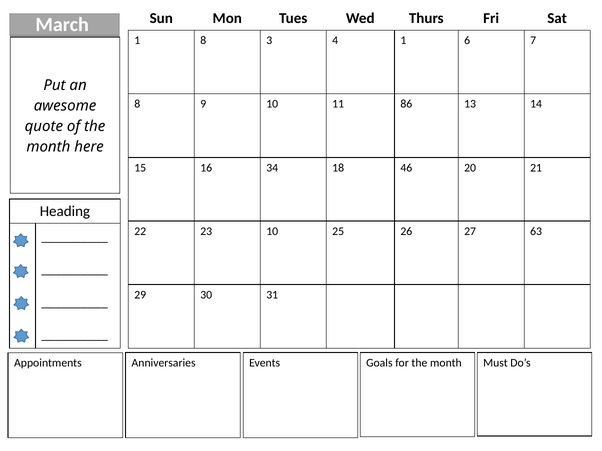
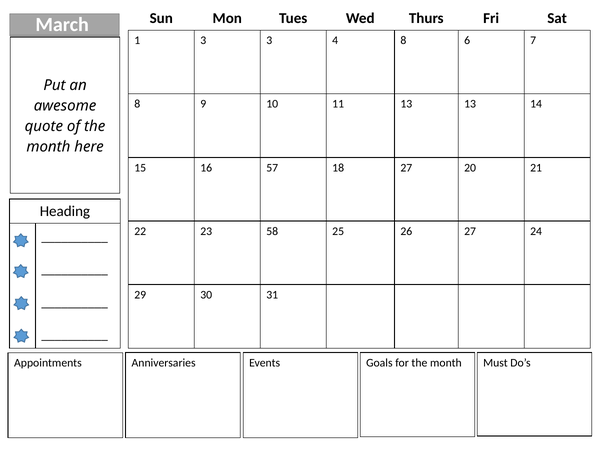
1 8: 8 -> 3 (203, 41)
4 1: 1 -> 8 (403, 41)
11 86: 86 -> 13 (406, 104)
34: 34 -> 57 (272, 168)
18 46: 46 -> 27 (406, 168)
23 10: 10 -> 58 (272, 232)
63: 63 -> 24 (536, 232)
